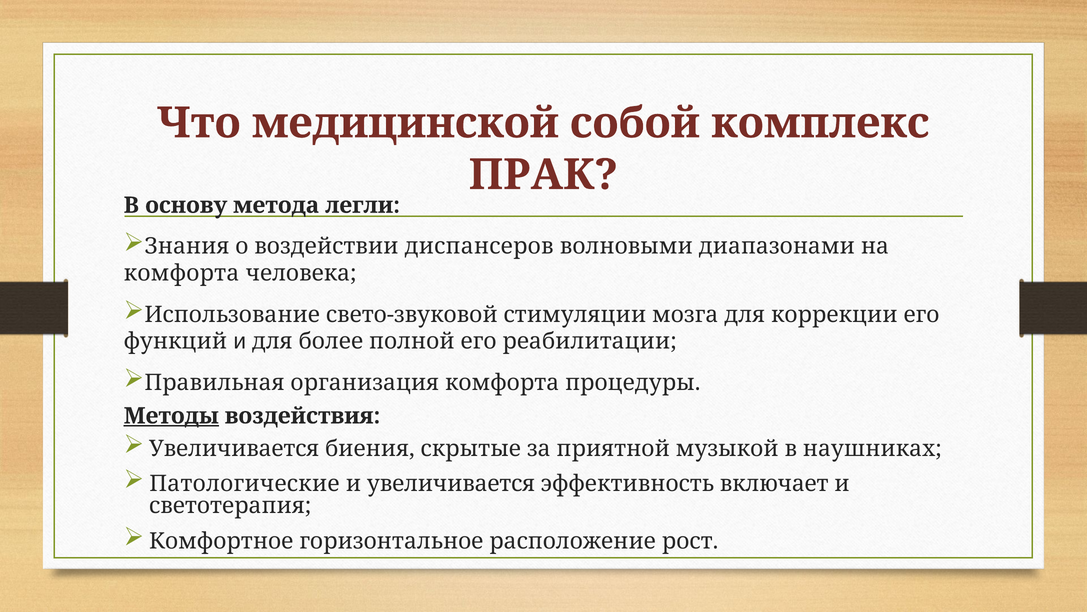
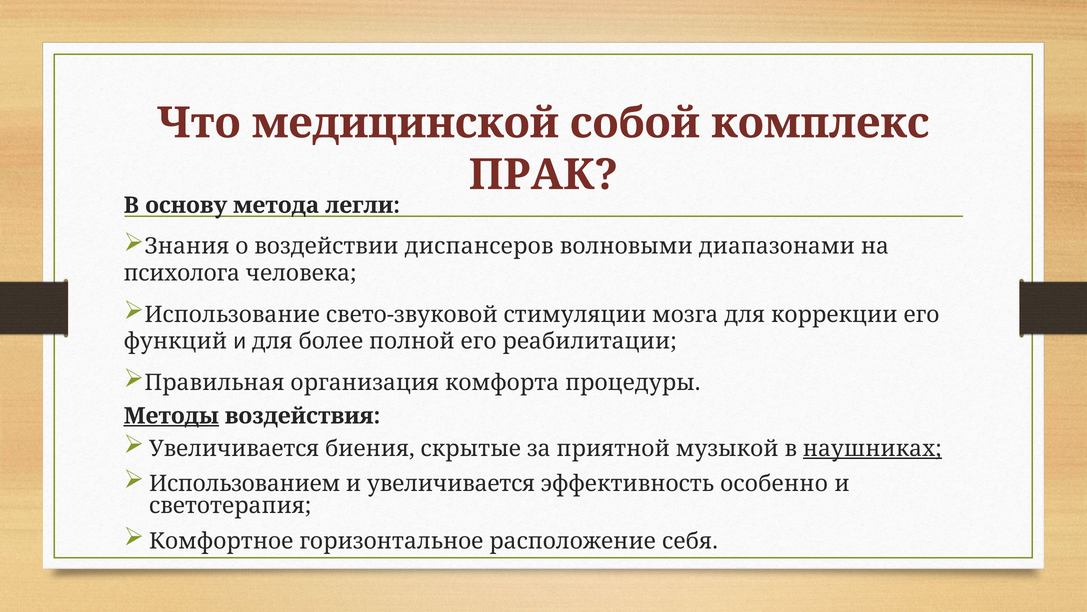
комфорта: комфорта -> психолога (182, 273)
наушниках underline: none -> present (872, 448)
Патологические: Патологические -> Использованием (245, 483)
включает: включает -> особенно (774, 483)
рост: рост -> себя (690, 541)
